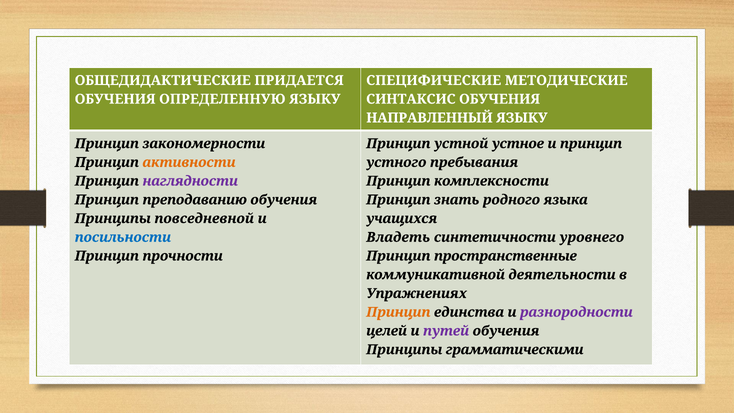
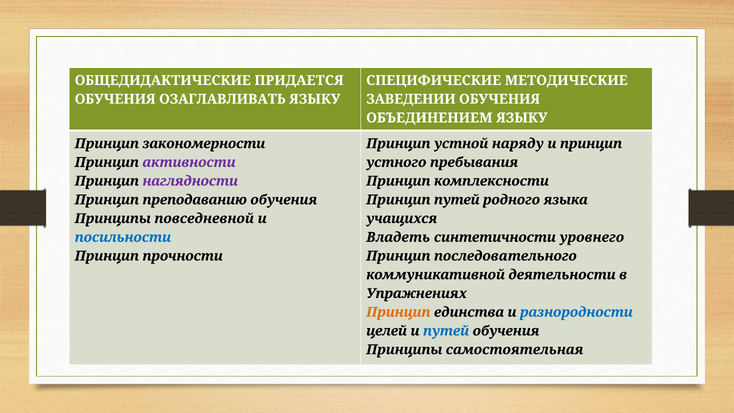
ОПРЕДЕЛЕННУЮ: ОПРЕДЕЛЕННУЮ -> ОЗАГЛАВЛИВАТЬ (222, 99)
СИНТАКСИС: СИНТАКСИС -> ЗАВЕДЕНИИ (411, 99)
НАПРАВЛЕННЫЙ: НАПРАВЛЕННЫЙ -> ОБЪЕДИНЕНИЕМ (429, 118)
устное: устное -> наряду (518, 144)
активности colour: orange -> purple (189, 162)
Принцип знать: знать -> путей (457, 200)
пространственные: пространственные -> последовaтельного (505, 256)
разнородности colour: purple -> blue (576, 312)
путей colour: purple -> blue (446, 331)
грамматическими: грамматическими -> самостоятельная (515, 350)
